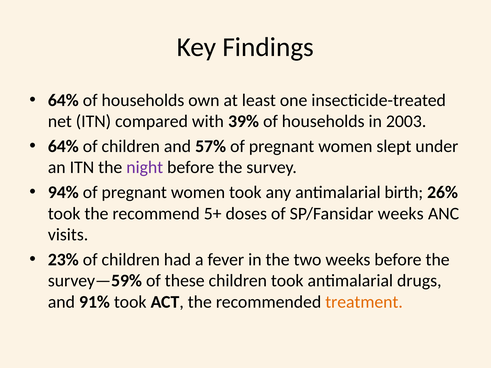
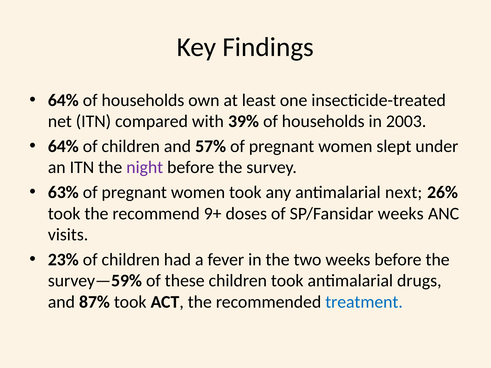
94%: 94% -> 63% (63, 192)
birth: birth -> next (404, 192)
5+: 5+ -> 9+ (213, 214)
91%: 91% -> 87% (94, 302)
treatment colour: orange -> blue (364, 302)
